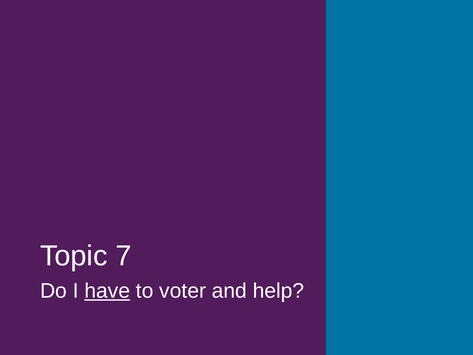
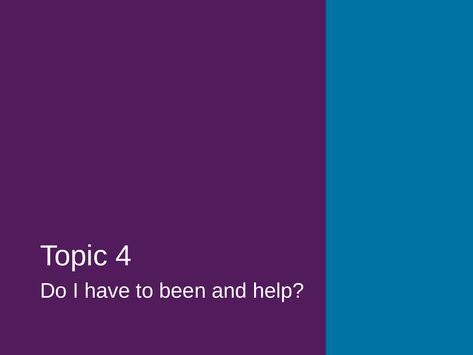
7: 7 -> 4 (124, 256)
have underline: present -> none (107, 291)
voter: voter -> been (183, 291)
